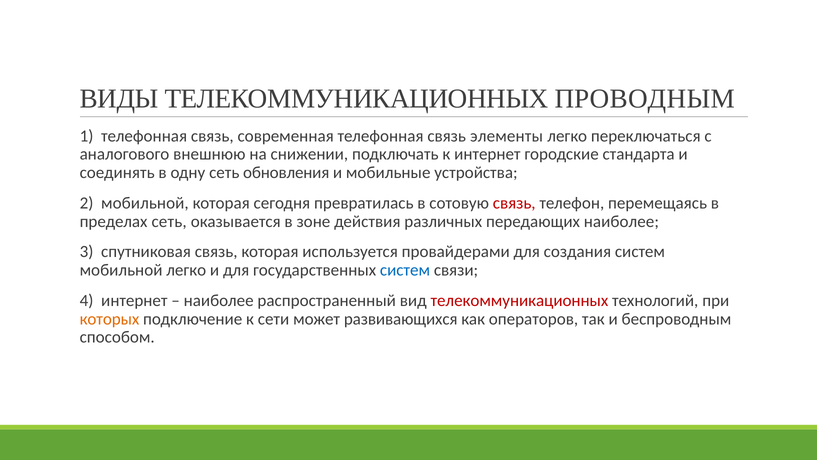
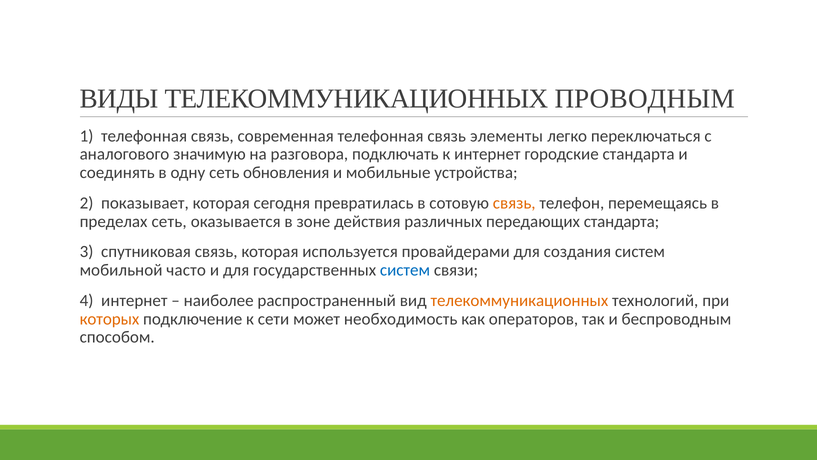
внешнюю: внешнюю -> значимую (209, 154)
снижении: снижении -> разговора (309, 154)
2 мобильной: мобильной -> показывает (145, 203)
связь colour: red -> orange (514, 203)
передающих наиболее: наиболее -> стандарта (621, 221)
мобильной легко: легко -> часто (186, 270)
телекоммуникационных colour: red -> orange (519, 300)
развивающихся: развивающихся -> необходимость (401, 319)
